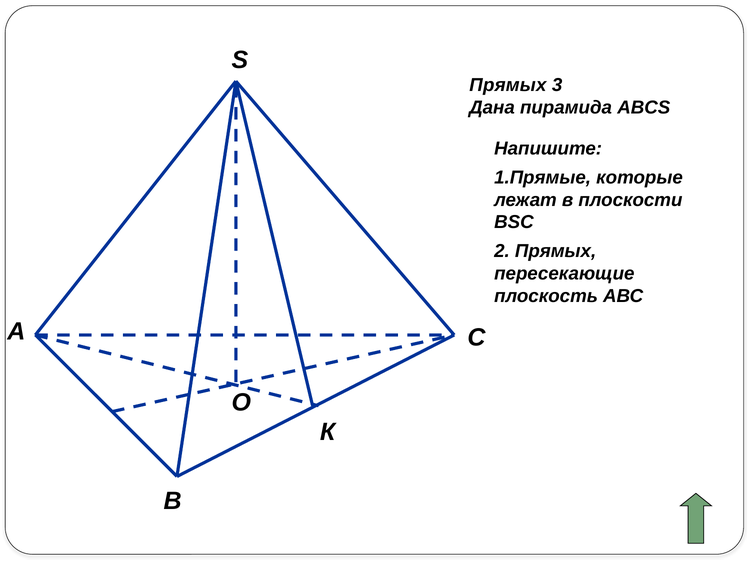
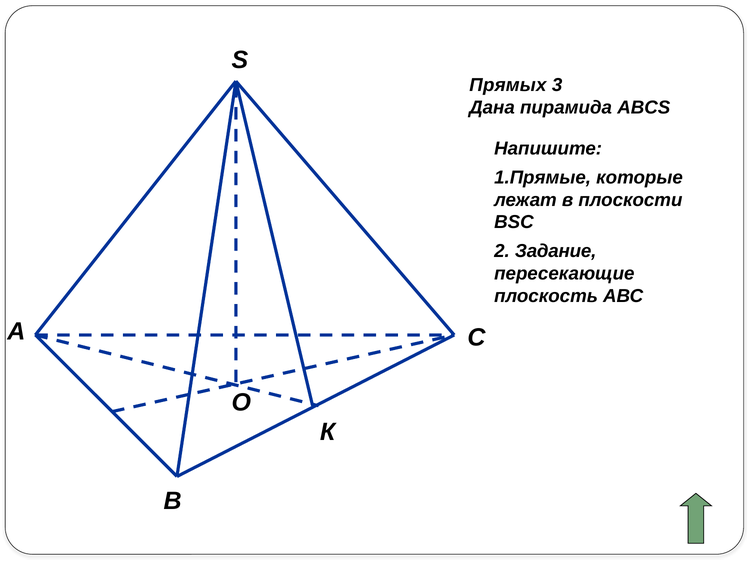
2 Прямых: Прямых -> Задание (556, 251)
